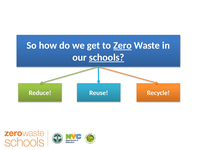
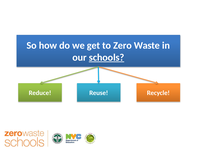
Zero underline: present -> none (123, 46)
